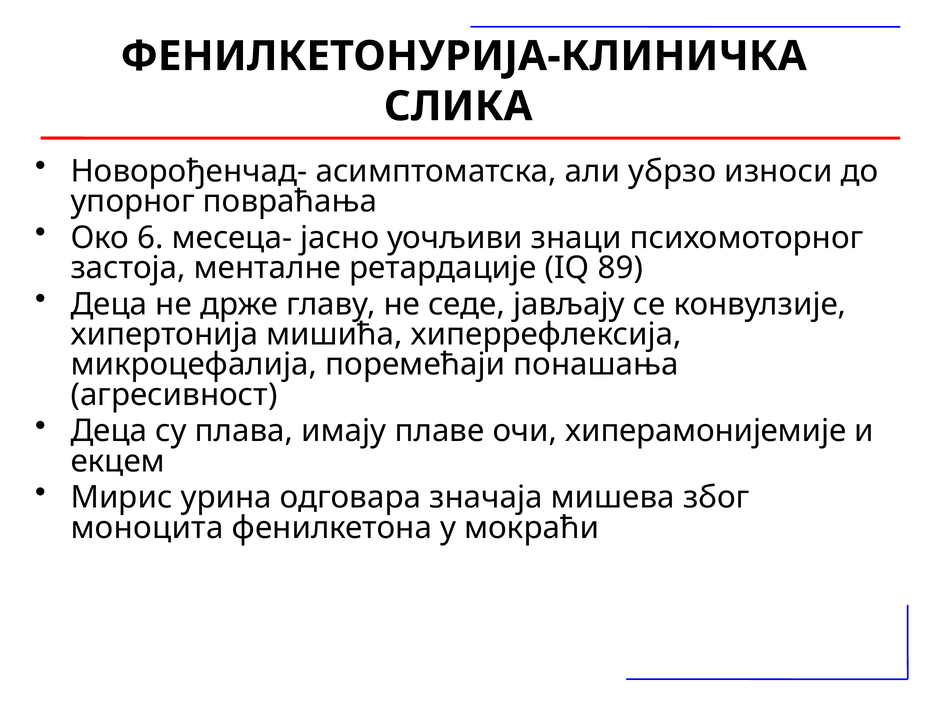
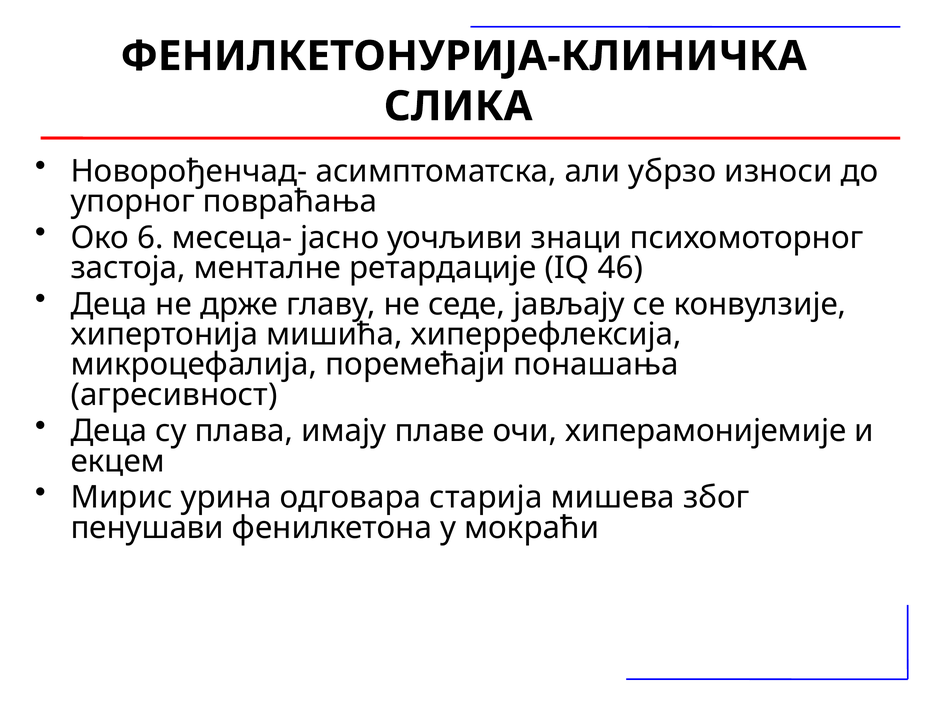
89: 89 -> 46 (620, 268)
значаја: значаја -> старија (486, 497)
моноцита: моноцита -> пенушави (147, 528)
